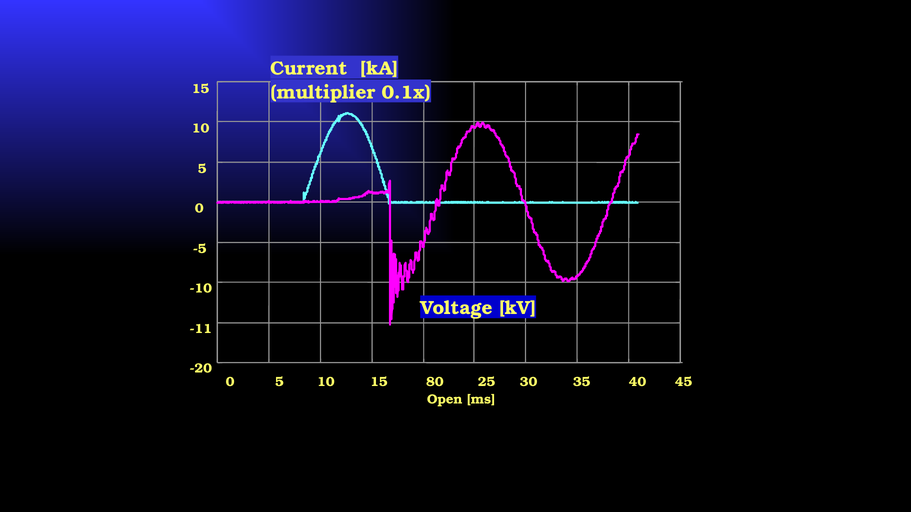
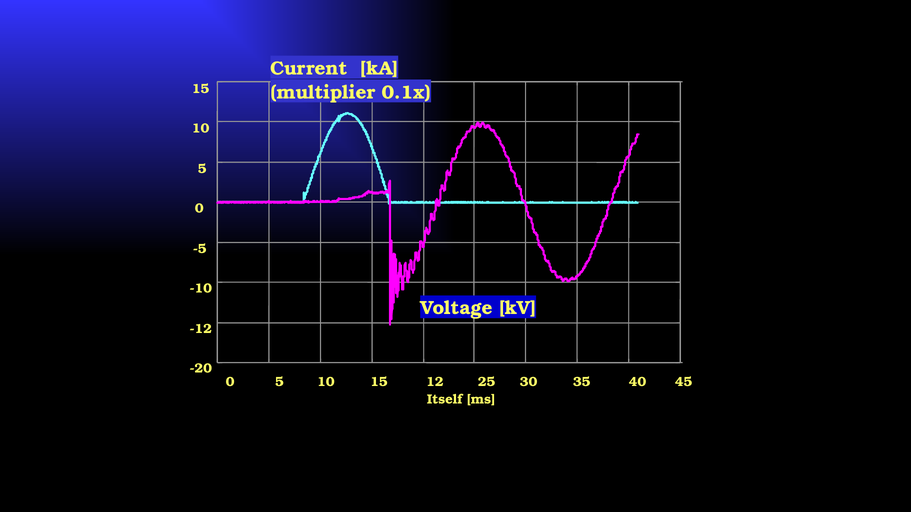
-11: -11 -> -12 (201, 329)
80: 80 -> 12 (435, 382)
Open: Open -> Itself (445, 400)
